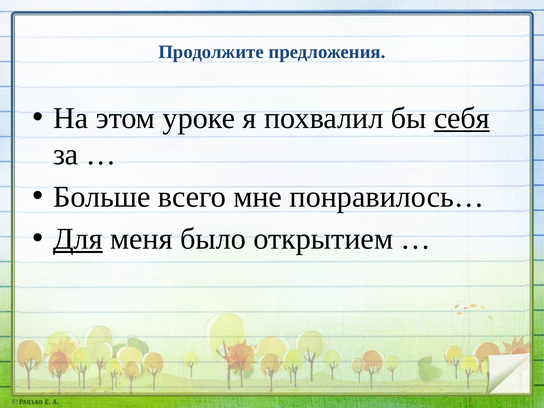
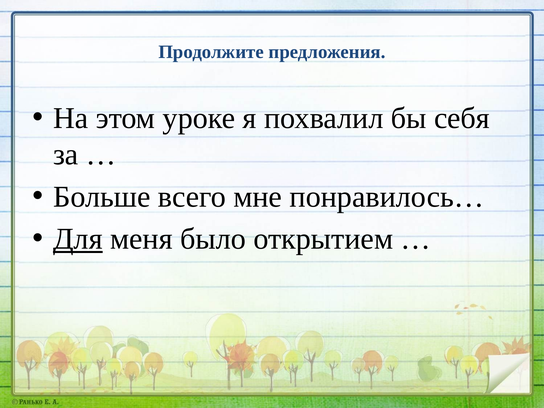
себя underline: present -> none (462, 118)
